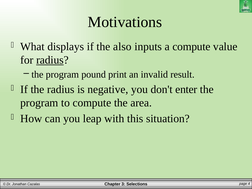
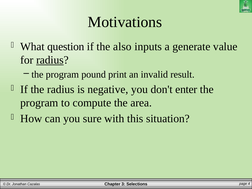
displays: displays -> question (66, 47)
a compute: compute -> generate (191, 47)
leap: leap -> sure (92, 119)
